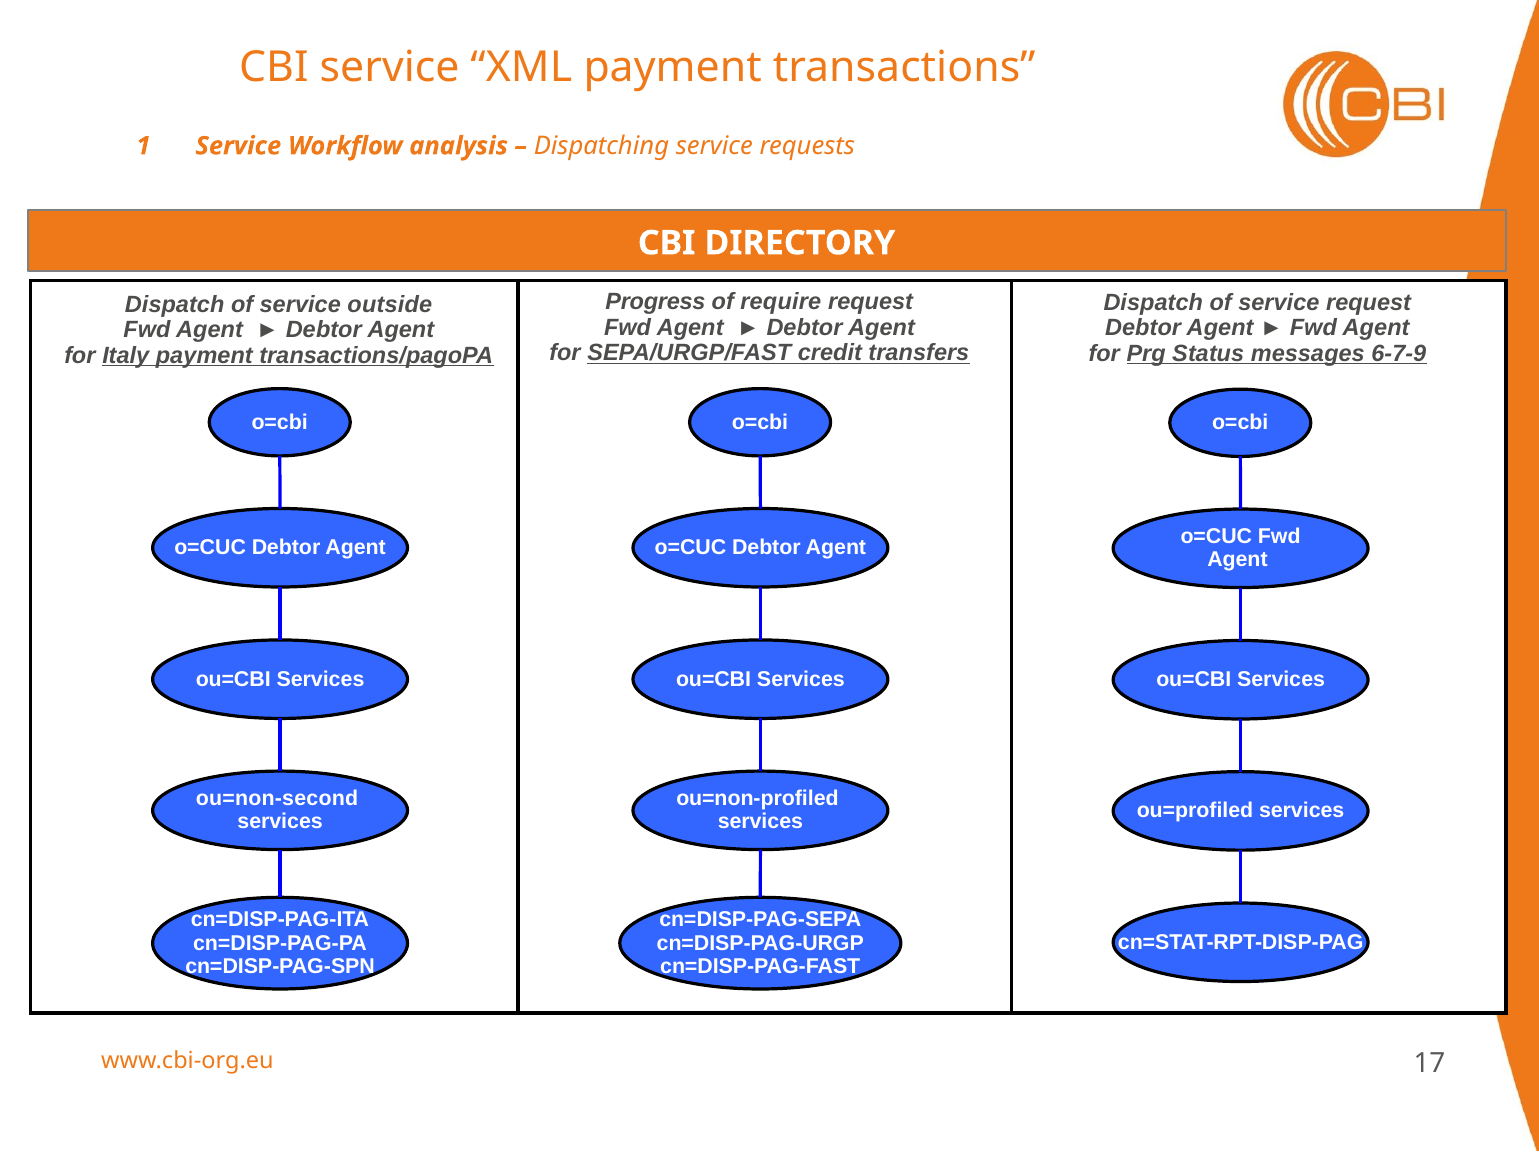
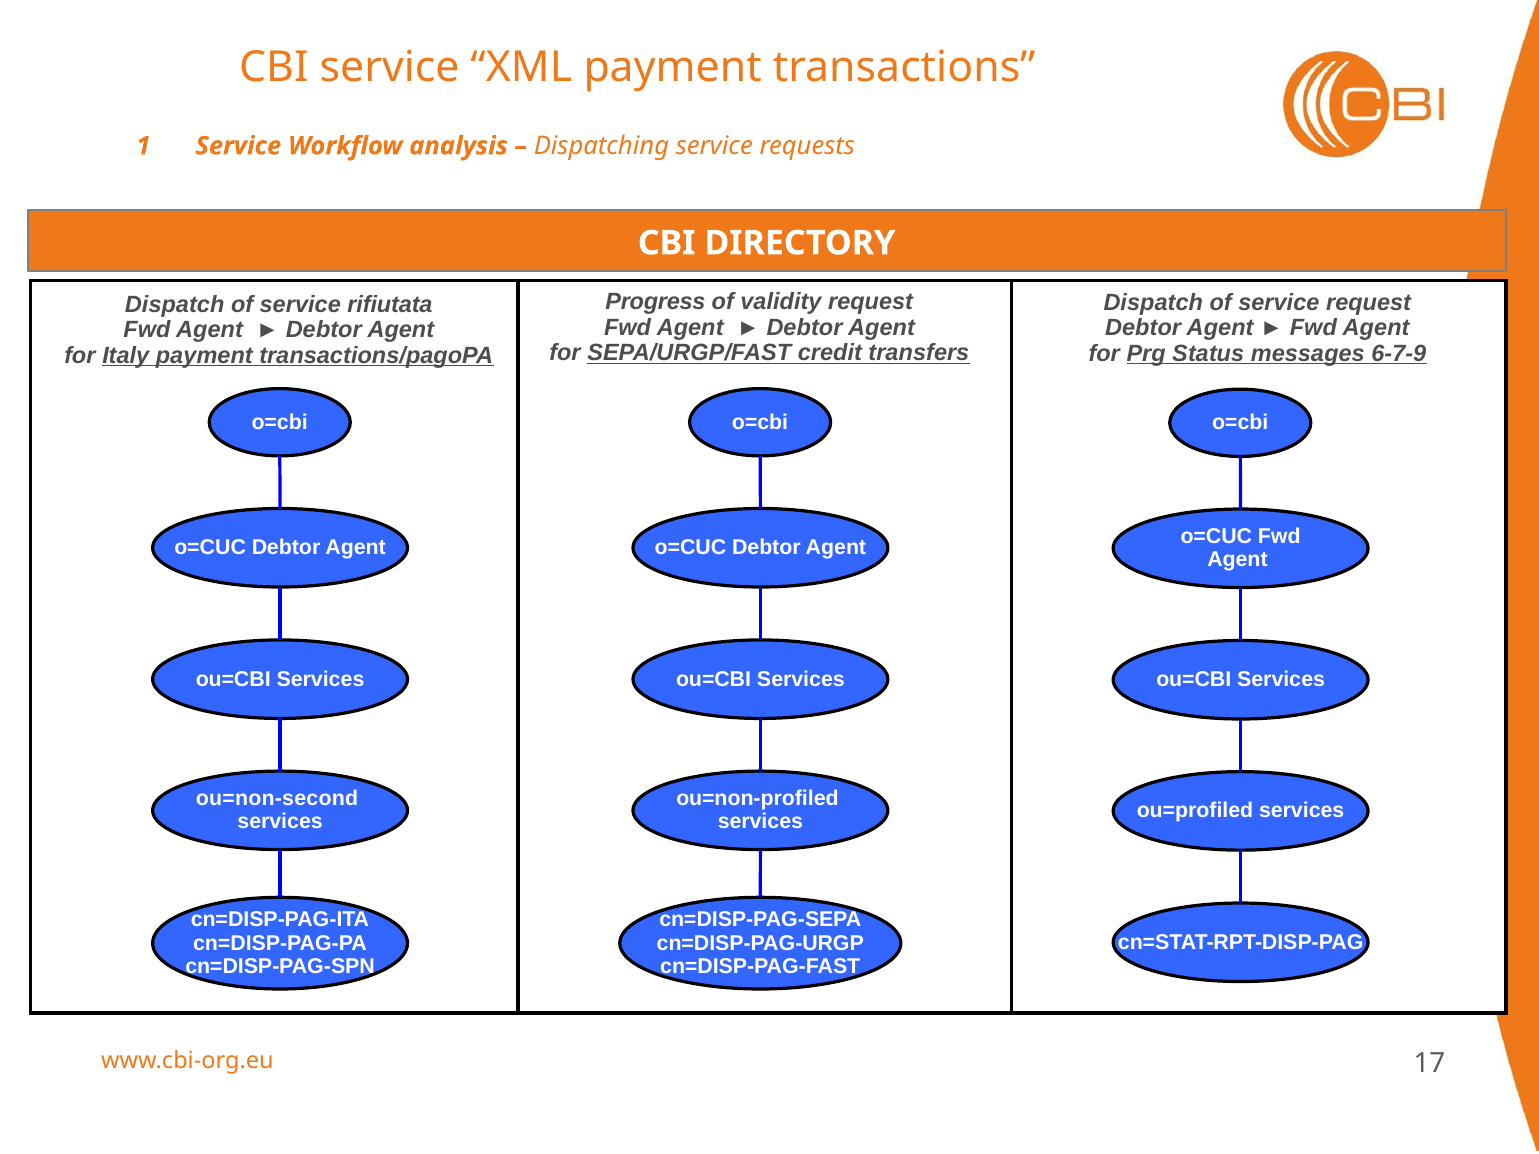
require: require -> validity (781, 302)
outside: outside -> rifiutata (390, 305)
